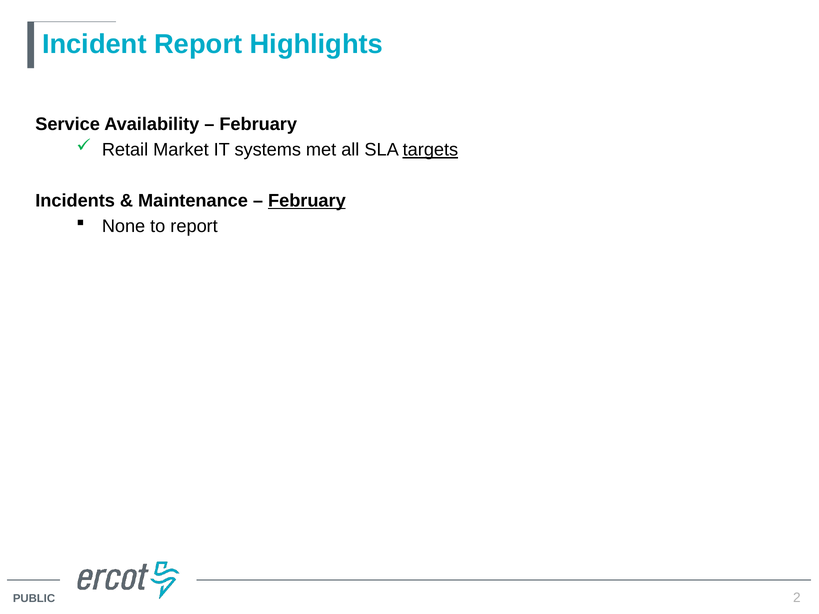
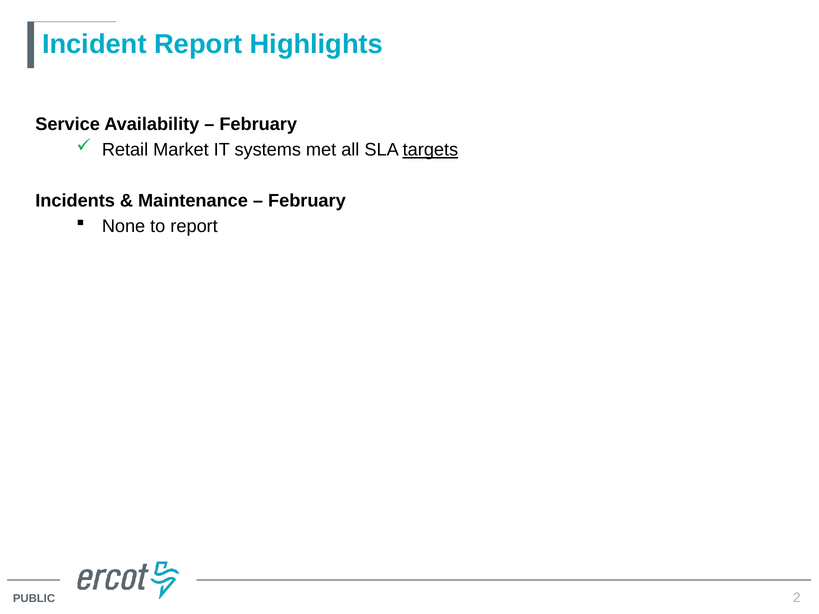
February underline: present -> none (307, 201)
